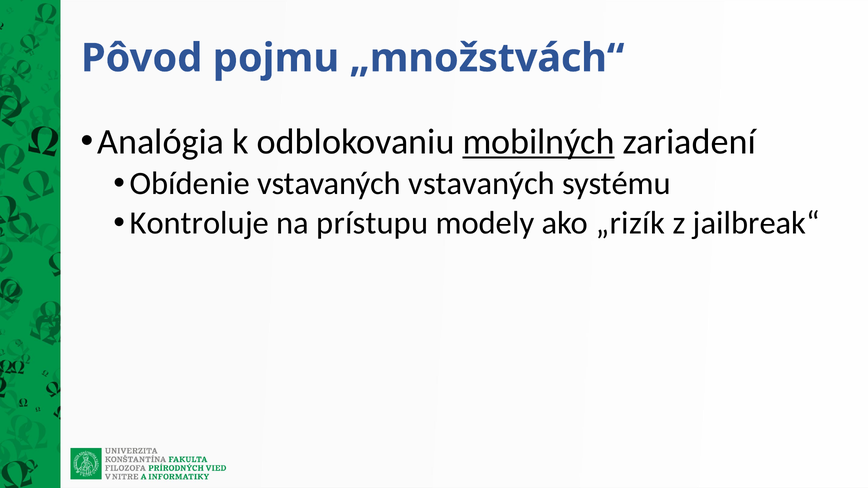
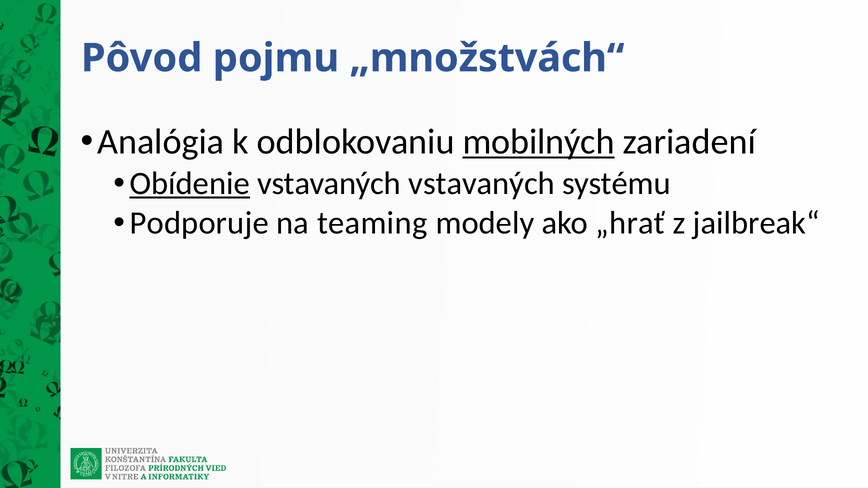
Obídenie underline: none -> present (190, 184)
Kontroluje: Kontroluje -> Podporuje (199, 223)
prístupu: prístupu -> teaming (372, 223)
„rizík: „rizík -> „hrať (630, 223)
